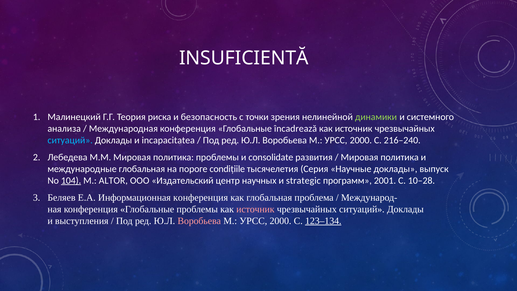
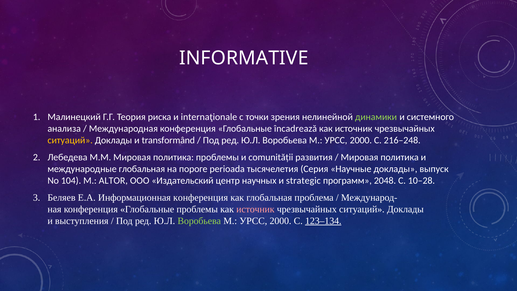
INSUFICIENTĂ: INSUFICIENTĂ -> INFORMATIVE (244, 58)
безопасность: безопасность -> internaţionale (209, 117)
ситуаций colour: light blue -> yellow (70, 140)
incapacitatea: incapacitatea -> transformând (168, 140)
216–240: 216–240 -> 216–248 (402, 140)
consolidate: consolidate -> comunității (271, 157)
condițiile: condițiile -> perioada (227, 169)
104 underline: present -> none (71, 180)
2001: 2001 -> 2048 (385, 180)
Воробьева colour: pink -> light green (199, 221)
